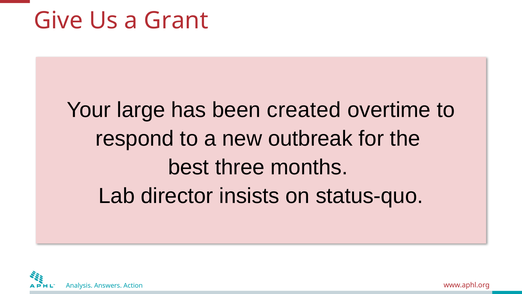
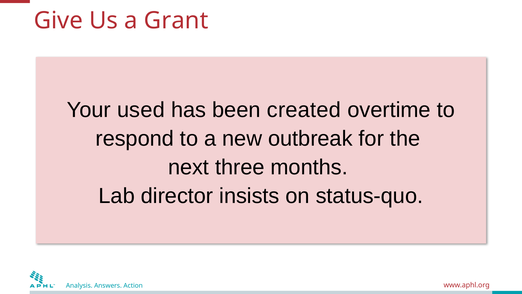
large: large -> used (141, 110)
best: best -> next (189, 167)
